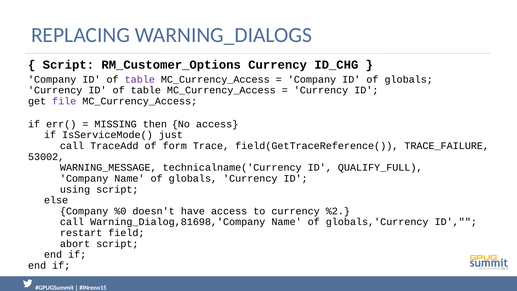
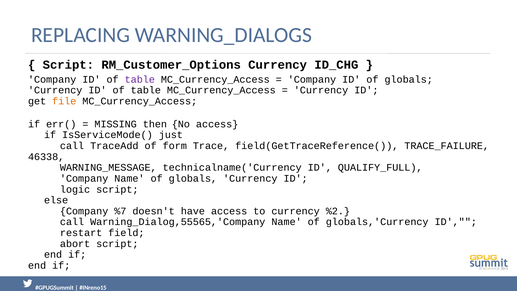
file colour: purple -> orange (64, 101)
53002: 53002 -> 46338 (46, 157)
using: using -> logic (75, 189)
%0: %0 -> %7 (120, 211)
Warning_Dialog,81698,'Company: Warning_Dialog,81698,'Company -> Warning_Dialog,55565,'Company (178, 222)
